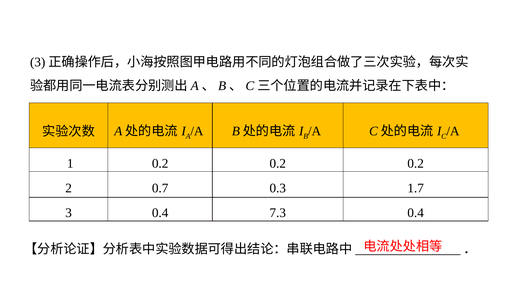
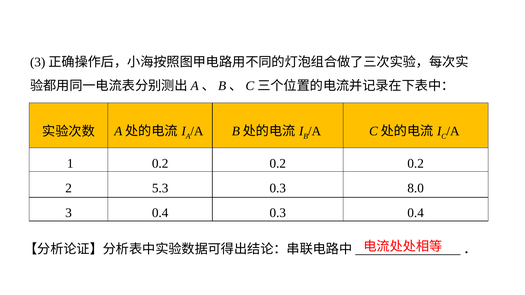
0.7: 0.7 -> 5.3 (160, 188)
1.7: 1.7 -> 8.0 (416, 188)
0.4 7.3: 7.3 -> 0.3 (278, 213)
